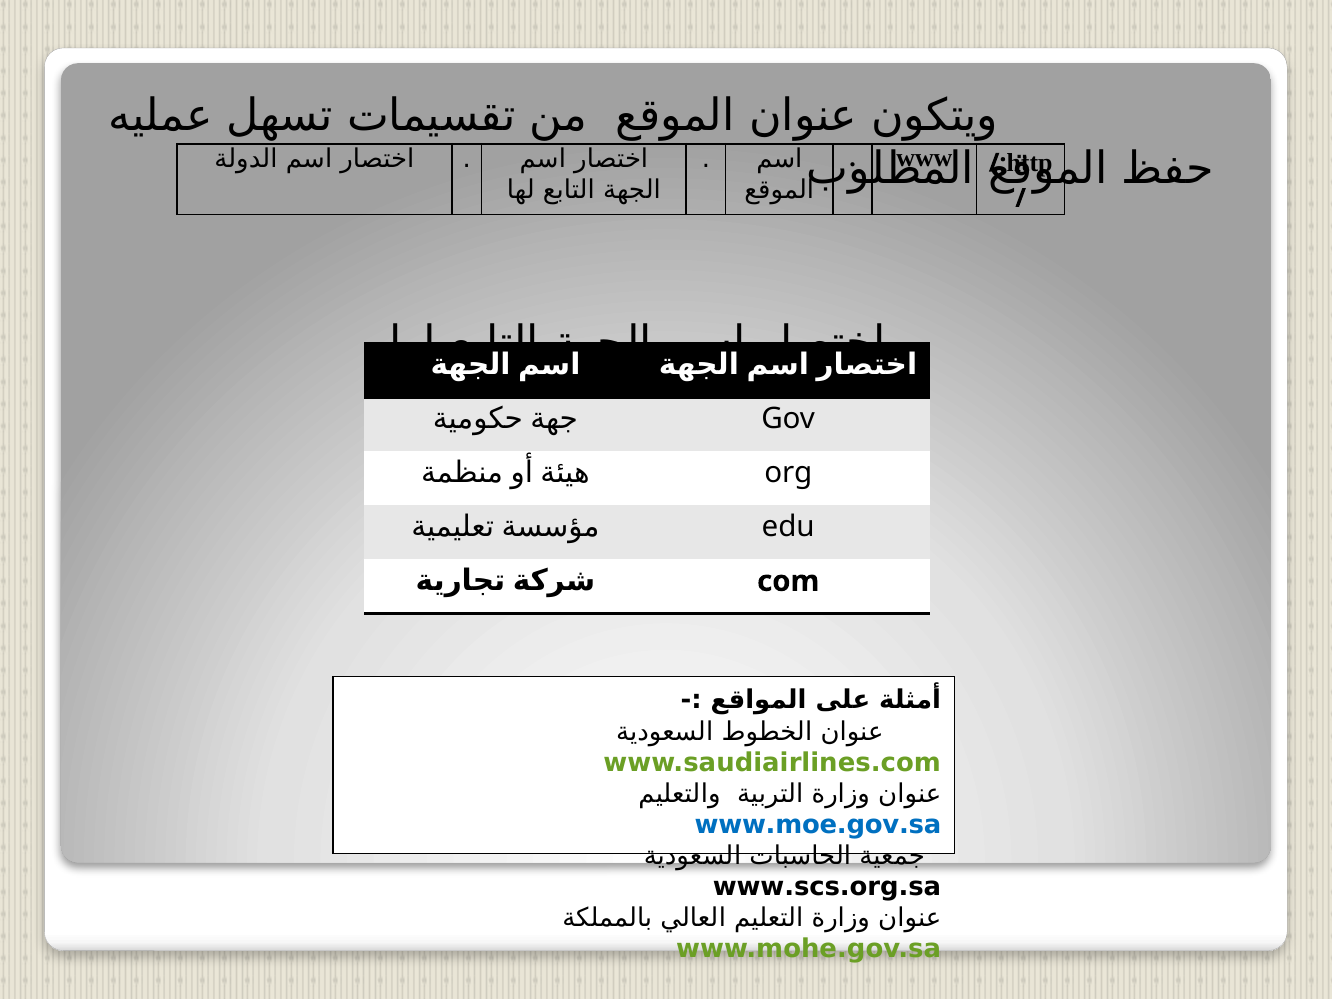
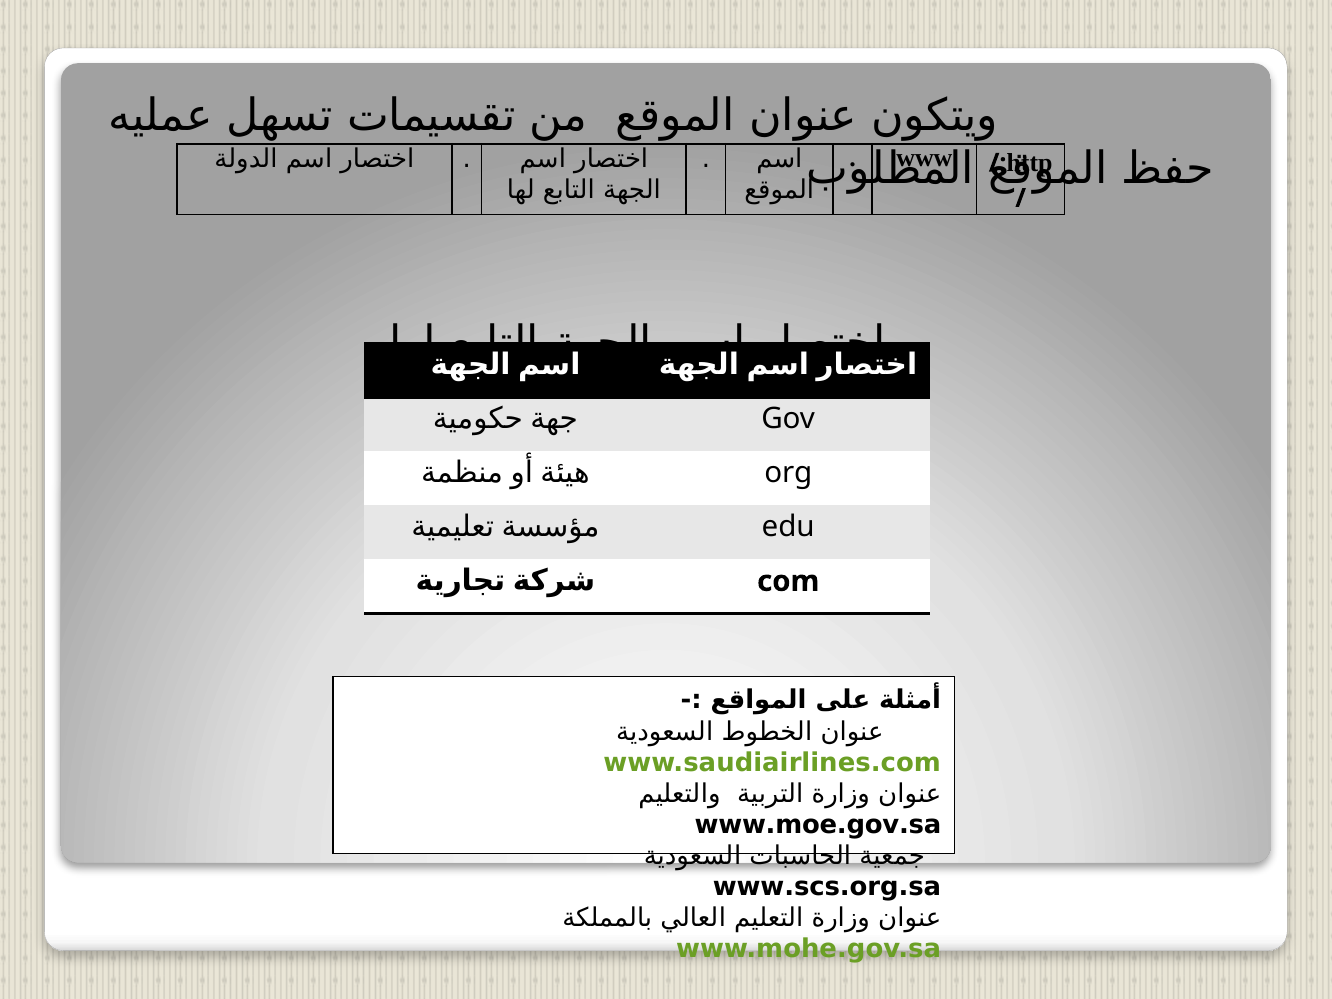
www.moe.gov.sa colour: blue -> black (818, 825)
